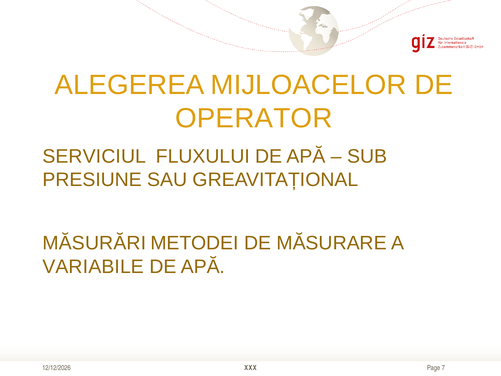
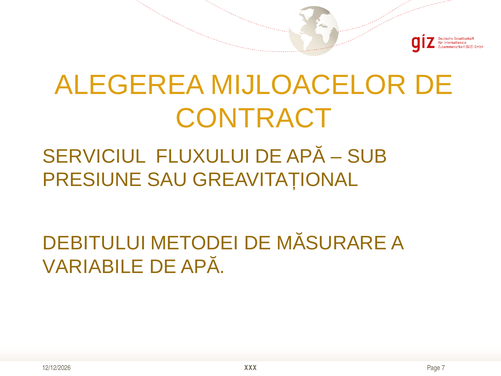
OPERATOR: OPERATOR -> CONTRACT (254, 118)
MĂSURĂRI: MĂSURĂRI -> DEBITULUI (94, 243)
